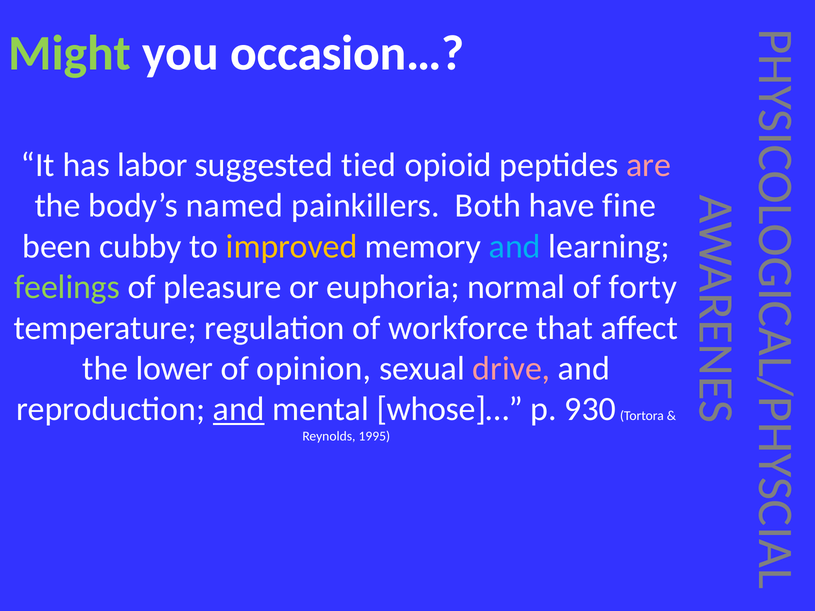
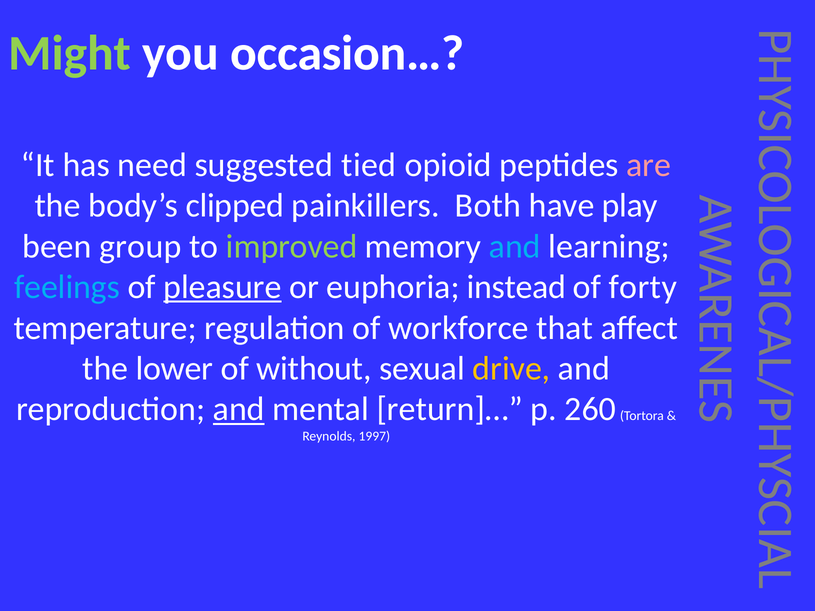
labor: labor -> need (152, 165)
named: named -> clipped (235, 206)
fine: fine -> play (630, 206)
cubby: cubby -> group (140, 246)
improved colour: yellow -> light green (292, 246)
feelings colour: light green -> light blue (67, 287)
pleasure underline: none -> present (223, 287)
normal: normal -> instead (516, 287)
opinion: opinion -> without (314, 369)
drive colour: pink -> yellow (511, 369)
whose]…: whose]… -> return]… (450, 409)
930: 930 -> 260 (590, 409)
1995: 1995 -> 1997 (374, 437)
